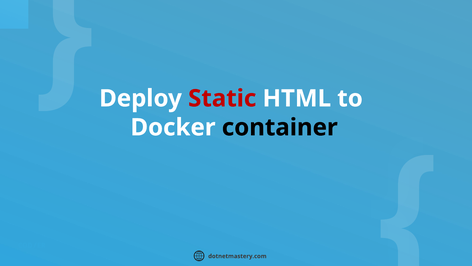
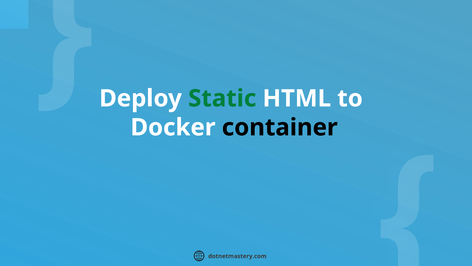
Static colour: red -> green (222, 98)
